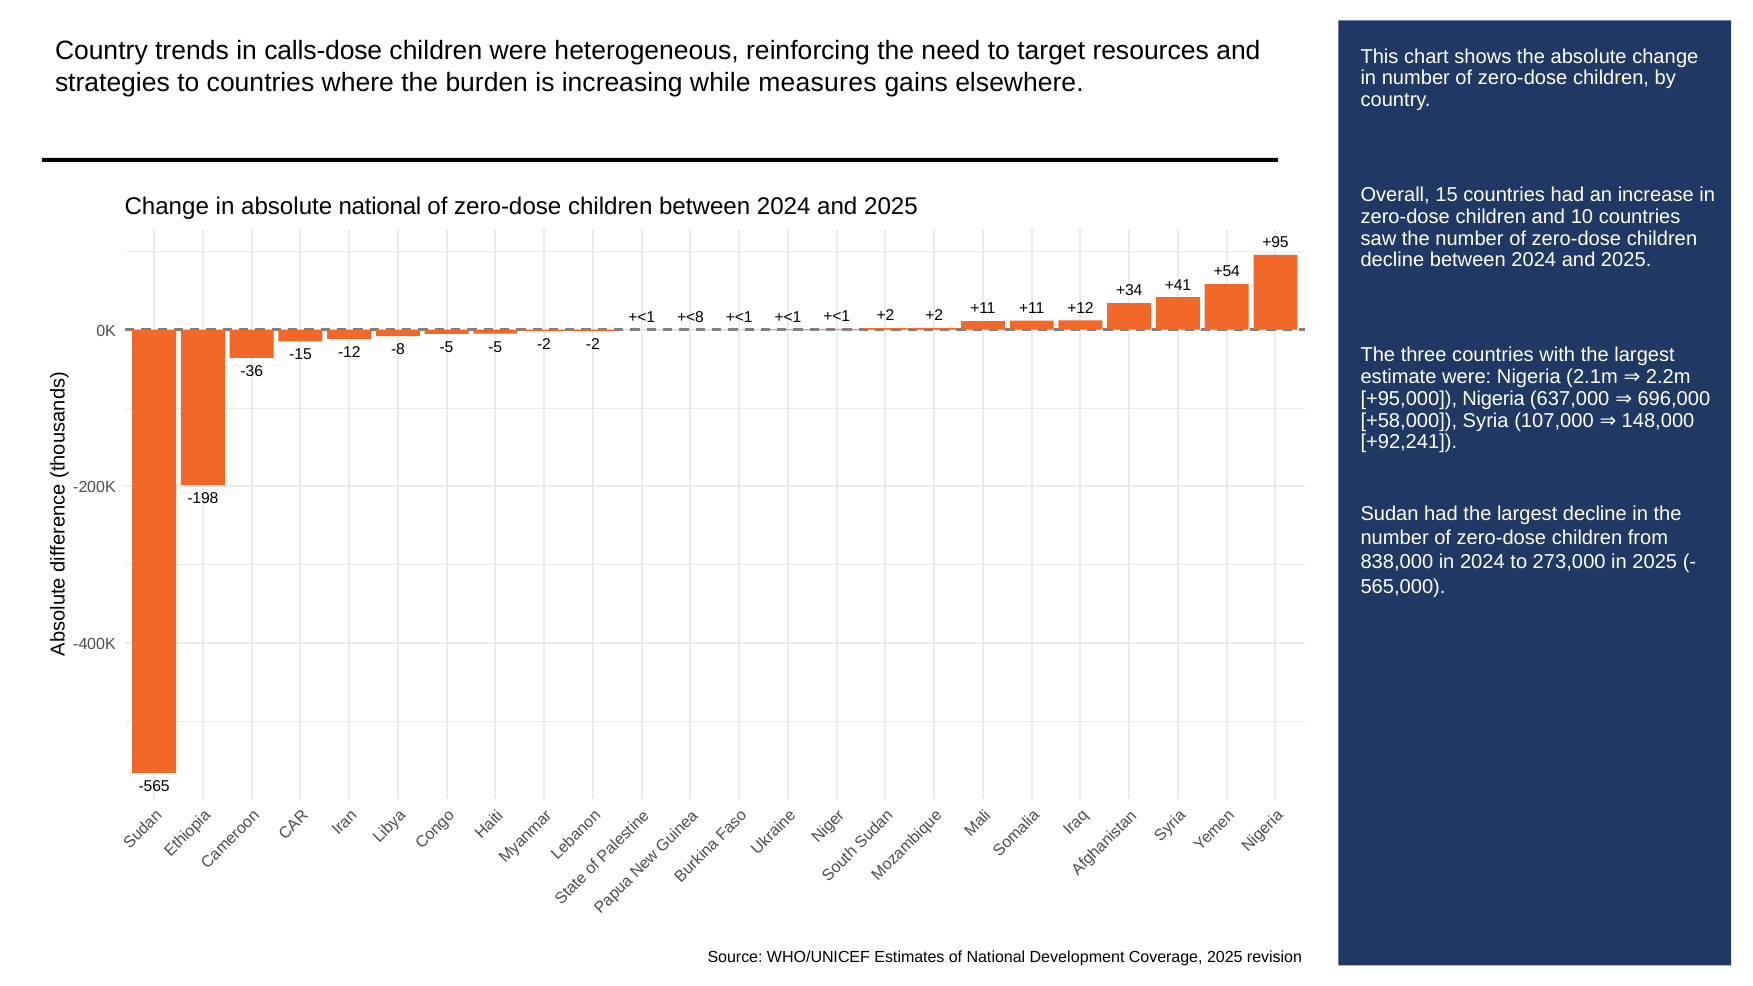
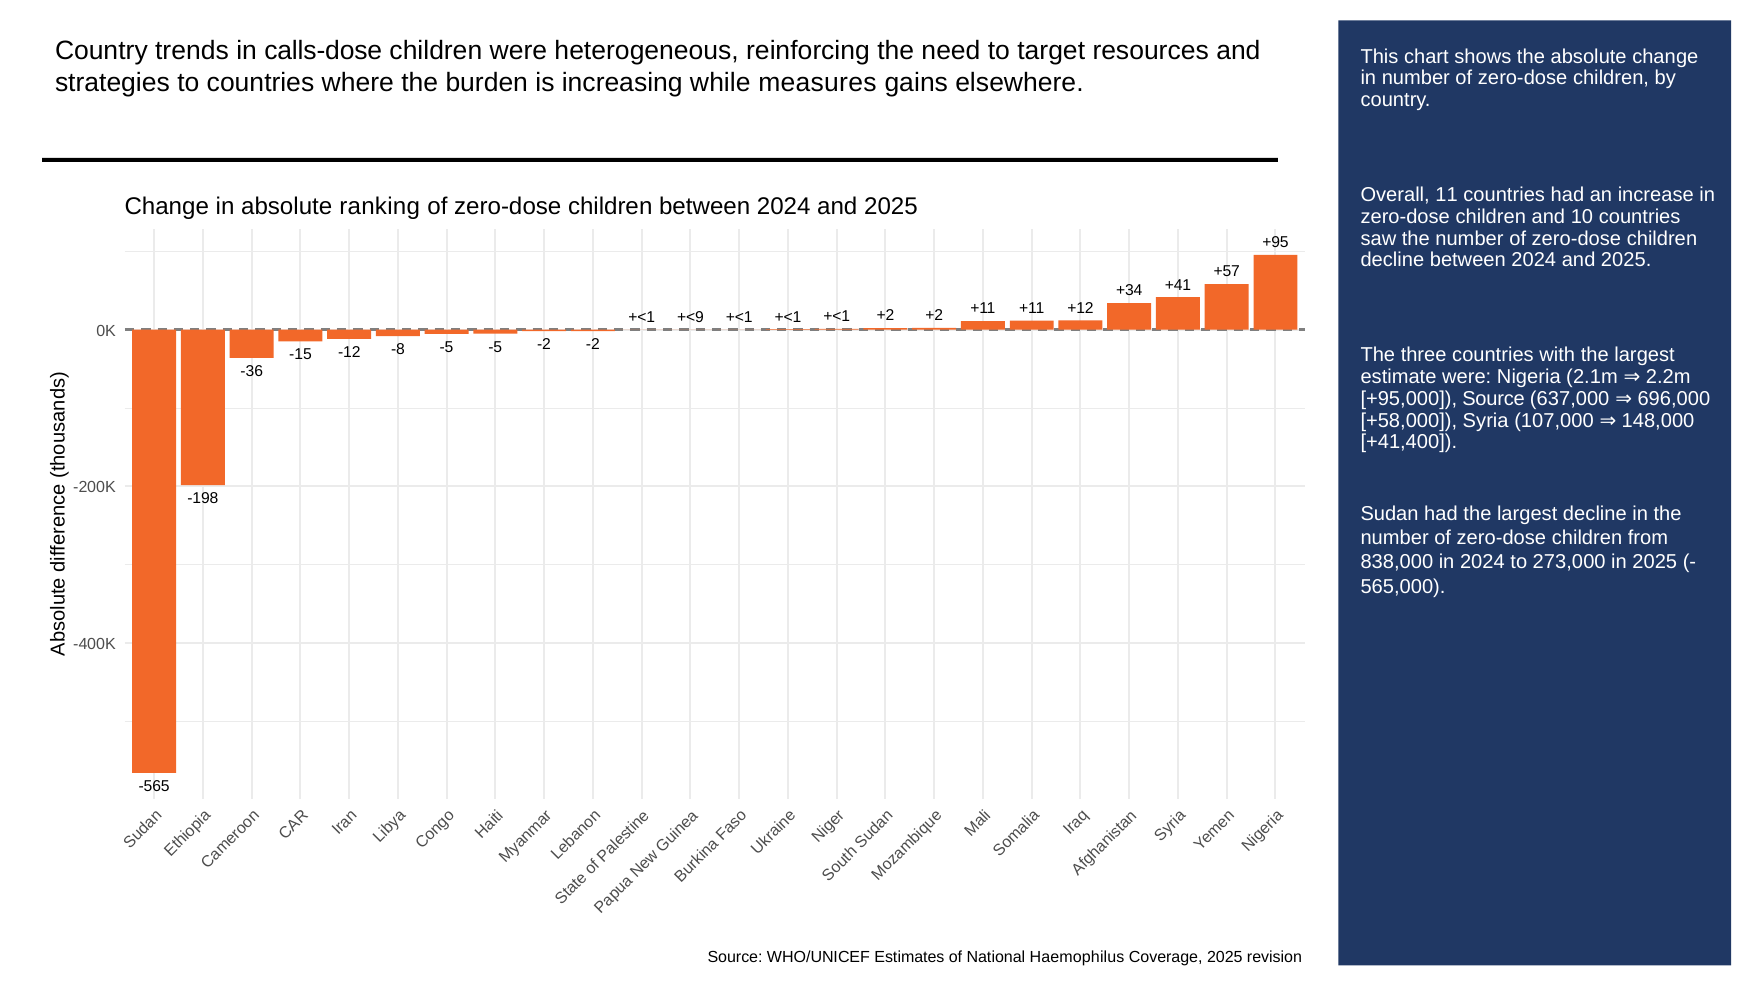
15: 15 -> 11 (1447, 195)
absolute national: national -> ranking (380, 207)
+54: +54 -> +57 (1227, 272)
+<8: +<8 -> +<9 (690, 317)
+95,000 Nigeria: Nigeria -> Source (1494, 399)
+92,241: +92,241 -> +41,400 (1409, 442)
Development: Development -> Haemophilus (1077, 957)
